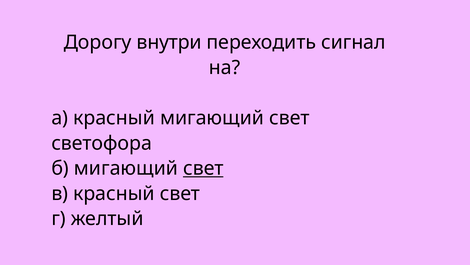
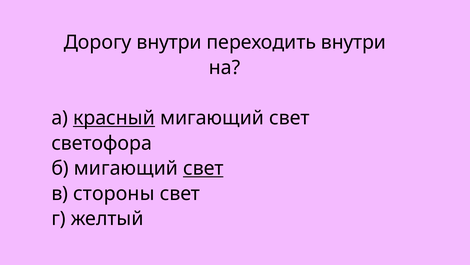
переходить сигнал: сигнал -> внутри (353, 42)
красный underline: none -> present (114, 118)
в красный: красный -> стороны (114, 193)
